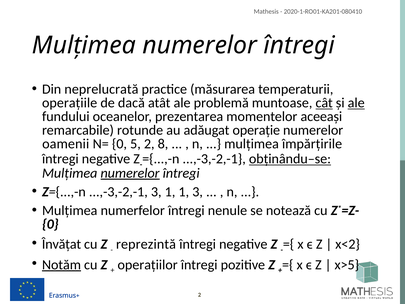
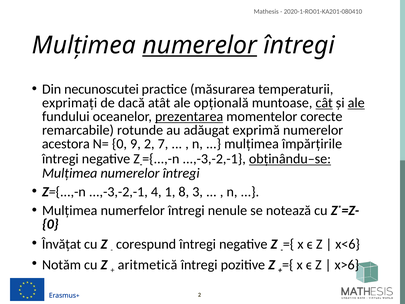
numerelor underline: none -> present (200, 45)
neprelucrată: neprelucrată -> necunoscutei (102, 89)
operațiile: operațiile -> exprimați (70, 103)
problemă: problemă -> opțională (221, 103)
prezentarea underline: none -> present (189, 117)
aceeași: aceeași -> corecte (321, 117)
operație: operație -> exprimă (256, 130)
oamenii: oamenii -> acestora (66, 144)
5: 5 -> 9 (135, 144)
8: 8 -> 7 (163, 144)
numerelor underline: present -> none (130, 173)
...,-3,-2,-1 3: 3 -> 4 (156, 192)
1 1: 1 -> 8 (184, 192)
reprezintă: reprezintă -> corespund (146, 244)
x<2: x<2 -> x<6 (348, 244)
Notăm underline: present -> none (61, 265)
operațiilor: operațiilor -> aritmetică (148, 265)
x>5: x>5 -> x>6 (347, 265)
